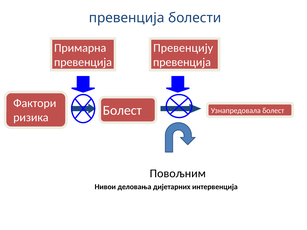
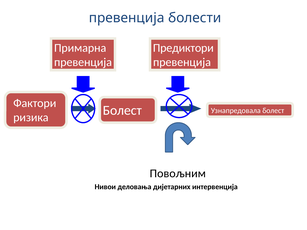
Превенцију: Превенцију -> Предиктори (183, 48)
